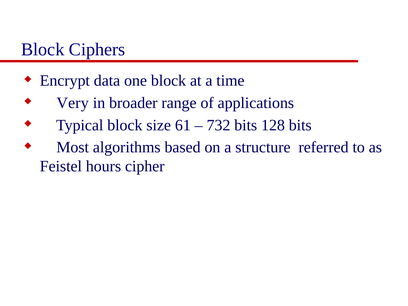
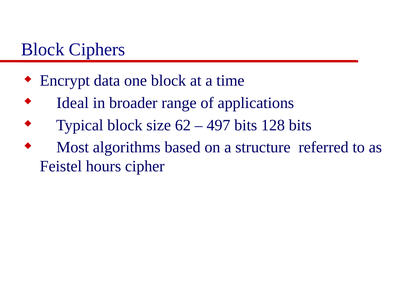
Very: Very -> Ideal (73, 103)
61: 61 -> 62 (183, 125)
732: 732 -> 497 (219, 125)
